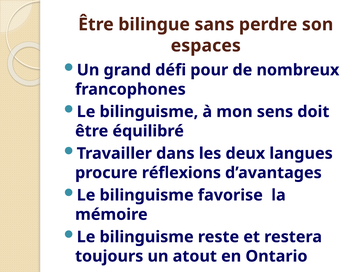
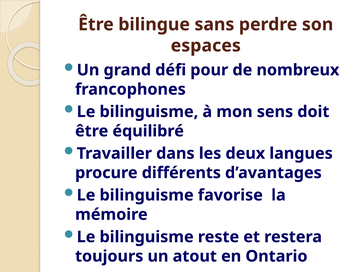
réflexions: réflexions -> différents (181, 173)
